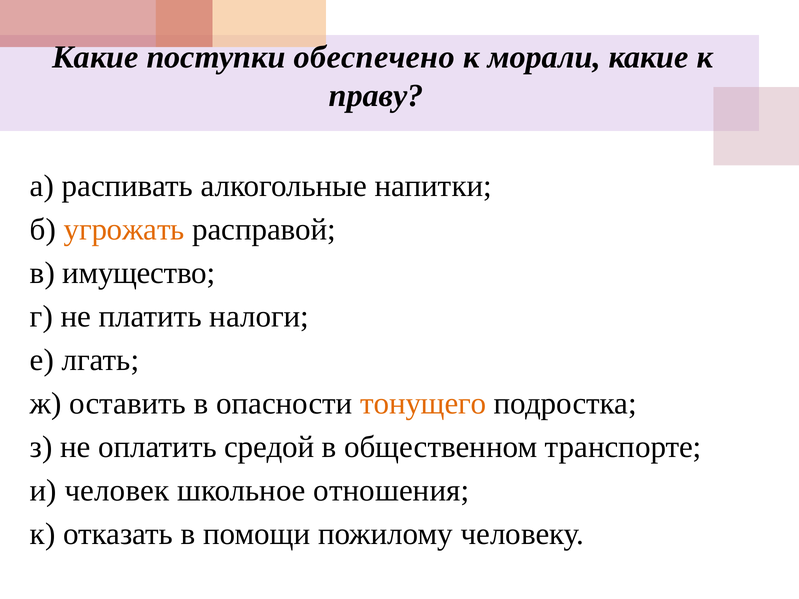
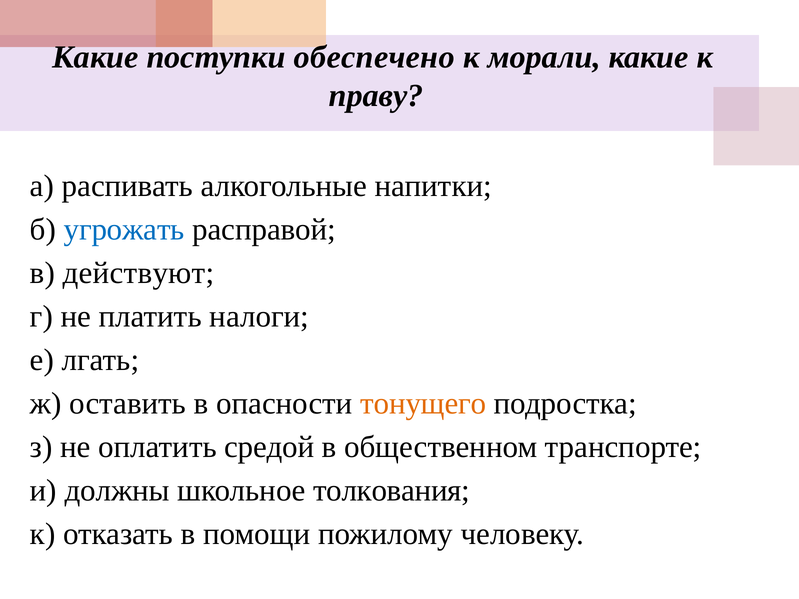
угрожать colour: orange -> blue (124, 230)
имущество: имущество -> действуют (139, 273)
человек: человек -> должны (117, 491)
отношения: отношения -> толкования (392, 491)
